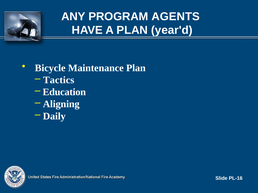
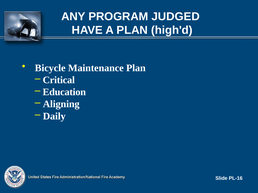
AGENTS: AGENTS -> JUDGED (176, 16)
year'd: year'd -> high'd (172, 30)
Tactics: Tactics -> Critical (59, 80)
